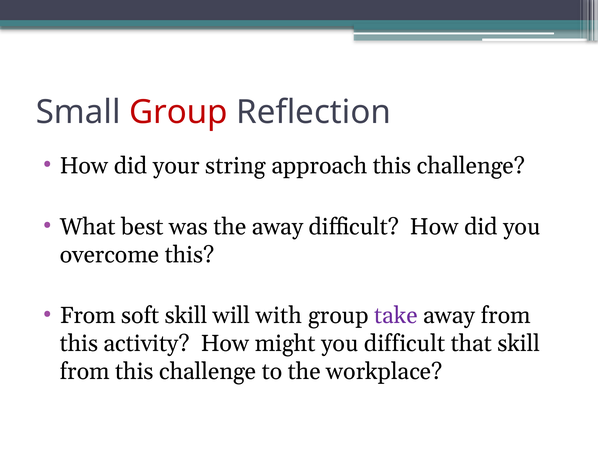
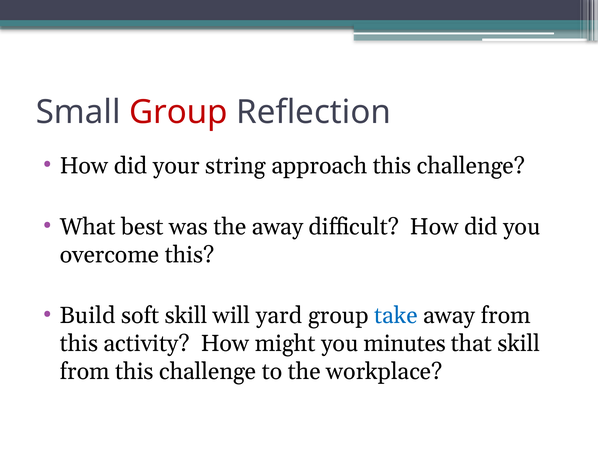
From: From -> Build (88, 315)
with: with -> yard (279, 315)
take colour: purple -> blue (396, 315)
you difficult: difficult -> minutes (405, 343)
